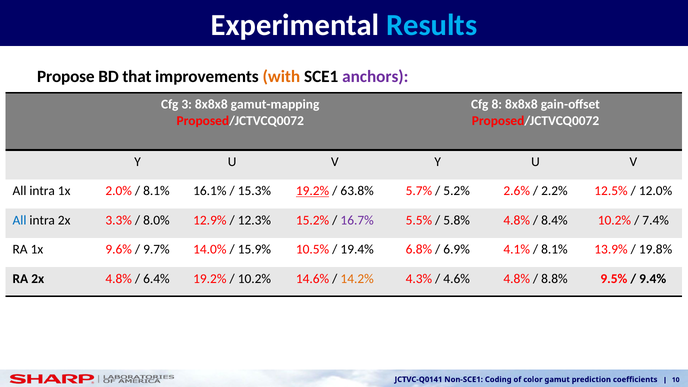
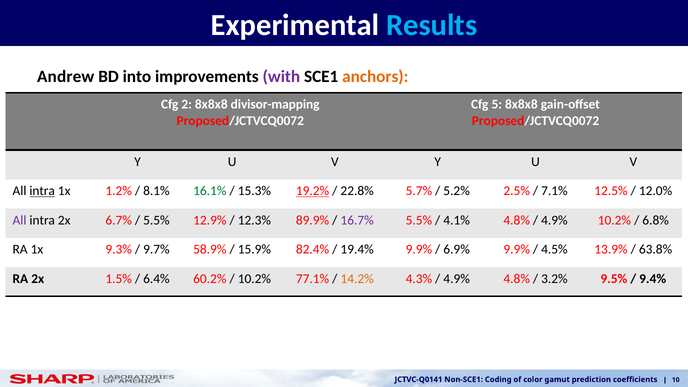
Propose: Propose -> Andrew (66, 77)
that: that -> into (137, 77)
with colour: orange -> purple (281, 77)
anchors colour: purple -> orange (375, 77)
3: 3 -> 2 (187, 104)
gamut-mapping: gamut-mapping -> divisor-mapping (275, 104)
8: 8 -> 5 (497, 104)
intra underline: none -> present (42, 191)
2.0%: 2.0% -> 1.2% (119, 191)
16.1% colour: black -> green (210, 191)
63.8%: 63.8% -> 22.8% (357, 191)
2.6%: 2.6% -> 2.5% (517, 191)
2.2%: 2.2% -> 7.1% (554, 191)
All colour: blue -> purple (20, 220)
3.3%: 3.3% -> 6.7% (119, 220)
8.0%: 8.0% -> 5.5% (156, 220)
15.2%: 15.2% -> 89.9% (313, 220)
5.8%: 5.8% -> 4.1% (457, 220)
8.4%: 8.4% -> 4.9% (554, 220)
7.4%: 7.4% -> 6.8% (656, 220)
9.6%: 9.6% -> 9.3% (119, 250)
14.0%: 14.0% -> 58.9% (210, 250)
10.5%: 10.5% -> 82.4% (313, 250)
19.4% 6.8%: 6.8% -> 9.9% (419, 250)
6.9% 4.1%: 4.1% -> 9.9% (517, 250)
8.1%: 8.1% -> 4.5% (554, 250)
19.8%: 19.8% -> 63.8% (656, 250)
2x 4.8%: 4.8% -> 1.5% (119, 279)
6.4% 19.2%: 19.2% -> 60.2% (210, 279)
14.6%: 14.6% -> 77.1% (313, 279)
4.6%: 4.6% -> 4.9% (457, 279)
8.8%: 8.8% -> 3.2% (554, 279)
